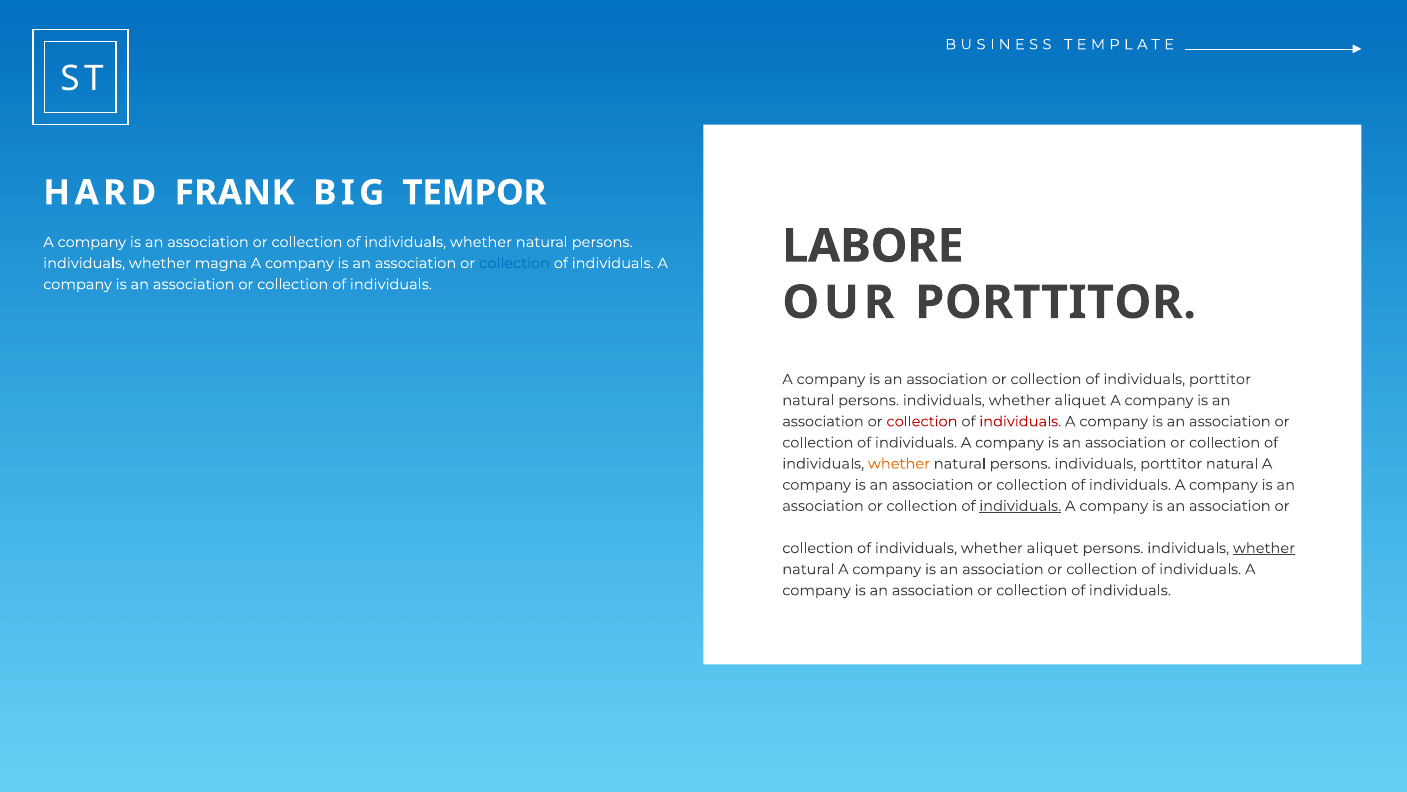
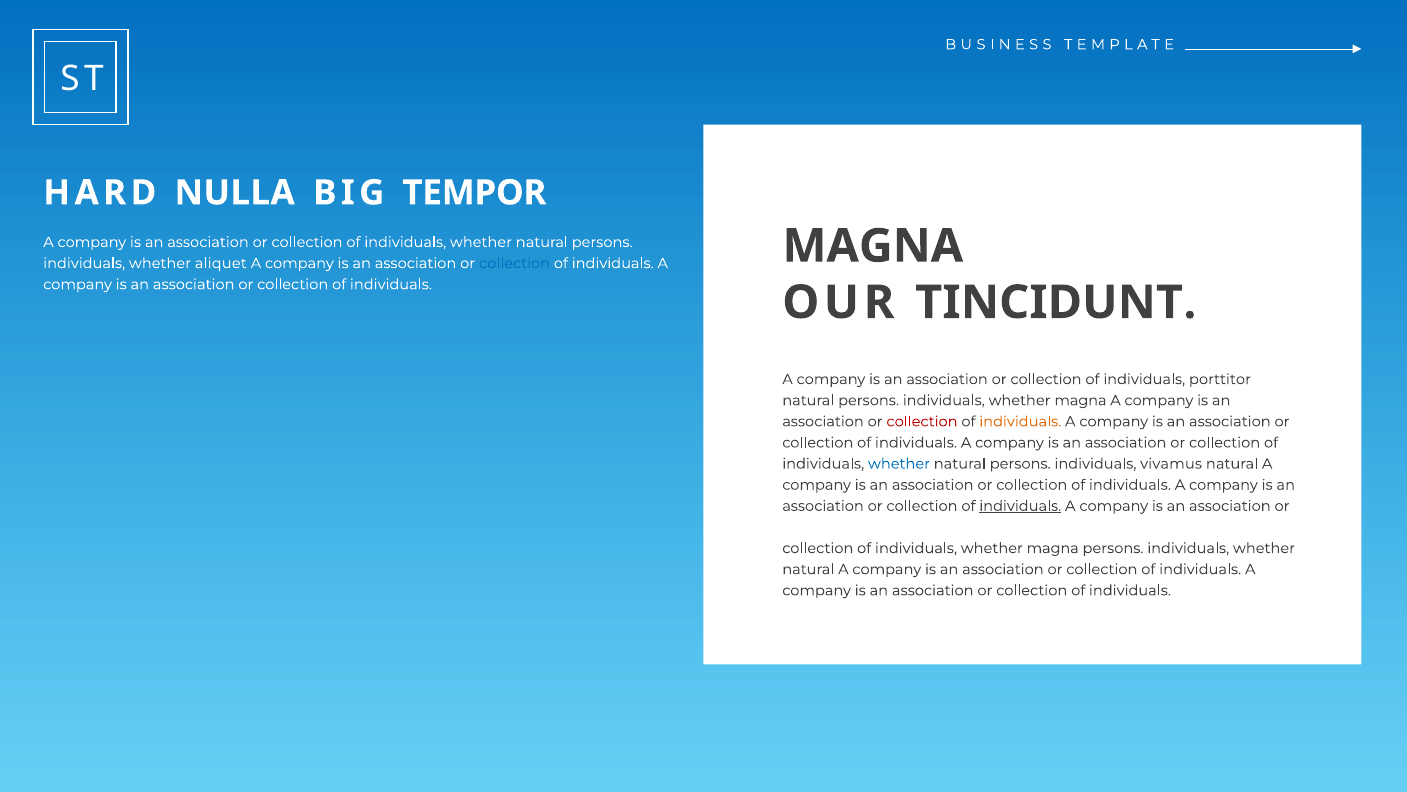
FRANK: FRANK -> NULLA (235, 193)
LABORE: LABORE -> MAGNA (873, 246)
magna: magna -> aliquet (221, 263)
OUR PORTTITOR: PORTTITOR -> TINCIDUNT (1056, 302)
persons individuals whether aliquet: aliquet -> magna (1080, 400)
individuals colour: red -> orange (1020, 421)
whether colour: orange -> blue (899, 463)
persons individuals porttitor: porttitor -> vivamus (1171, 463)
of individuals whether aliquet: aliquet -> magna (1053, 548)
whether underline: present -> none (1264, 548)
